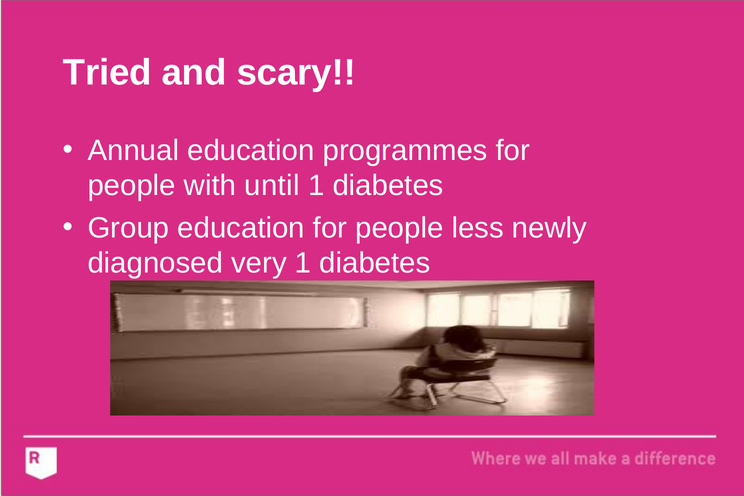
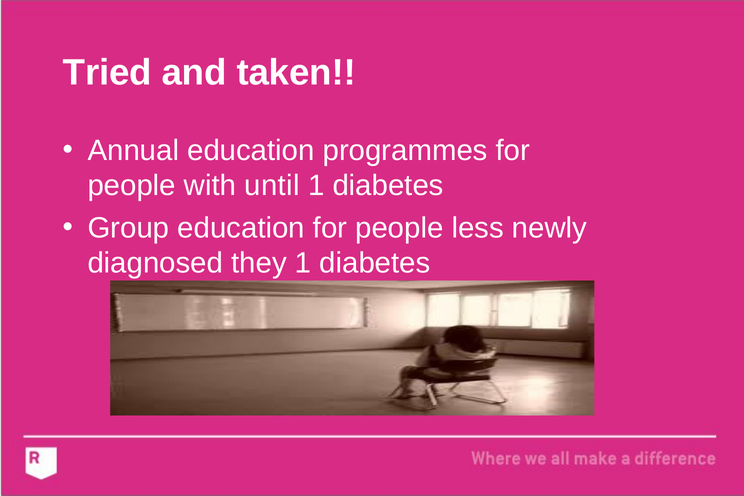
scary: scary -> taken (296, 72)
very: very -> they (259, 263)
